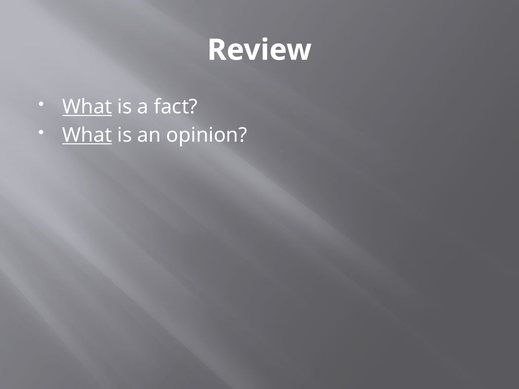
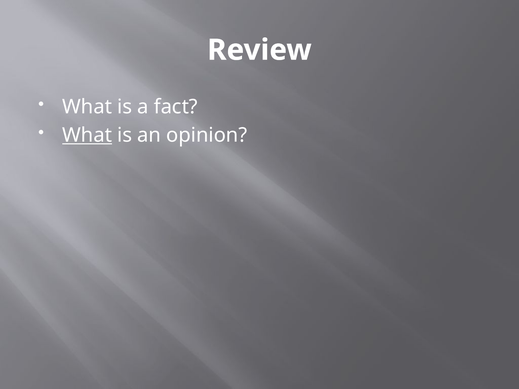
What underline: present -> none (87, 107)
